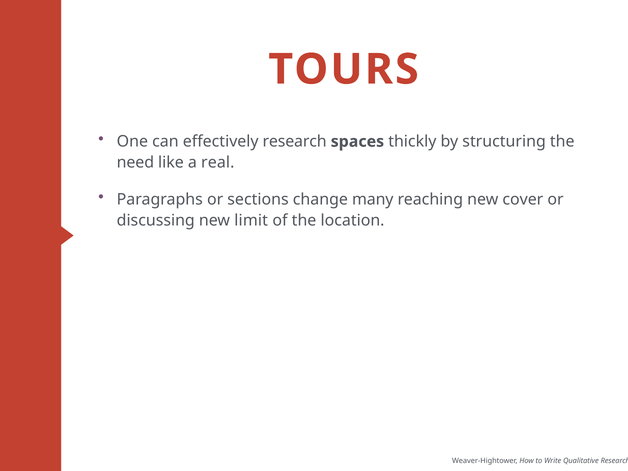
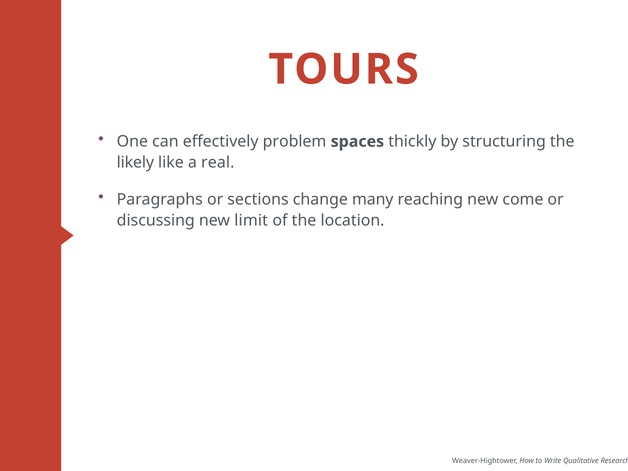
effectively research: research -> problem (295, 142)
need: need -> likely (135, 163)
cover: cover -> come (523, 200)
